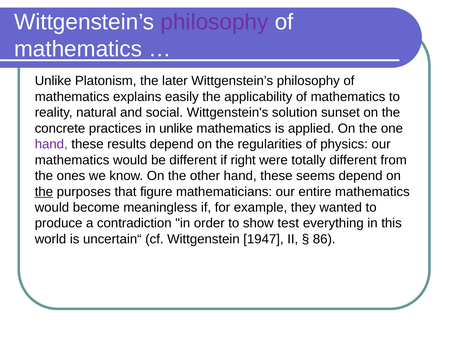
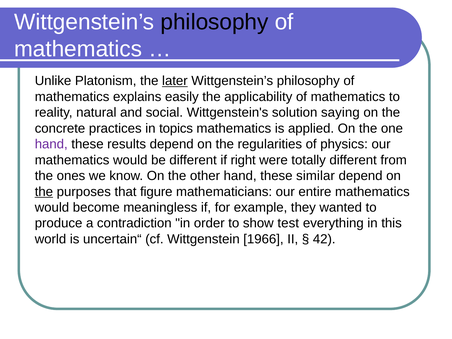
philosophy colour: purple -> black (215, 22)
later underline: none -> present (175, 81)
sunset: sunset -> saying (340, 113)
in unlike: unlike -> topics (176, 128)
seems: seems -> similar (316, 176)
1947: 1947 -> 1966 (263, 239)
86: 86 -> 42 (324, 239)
